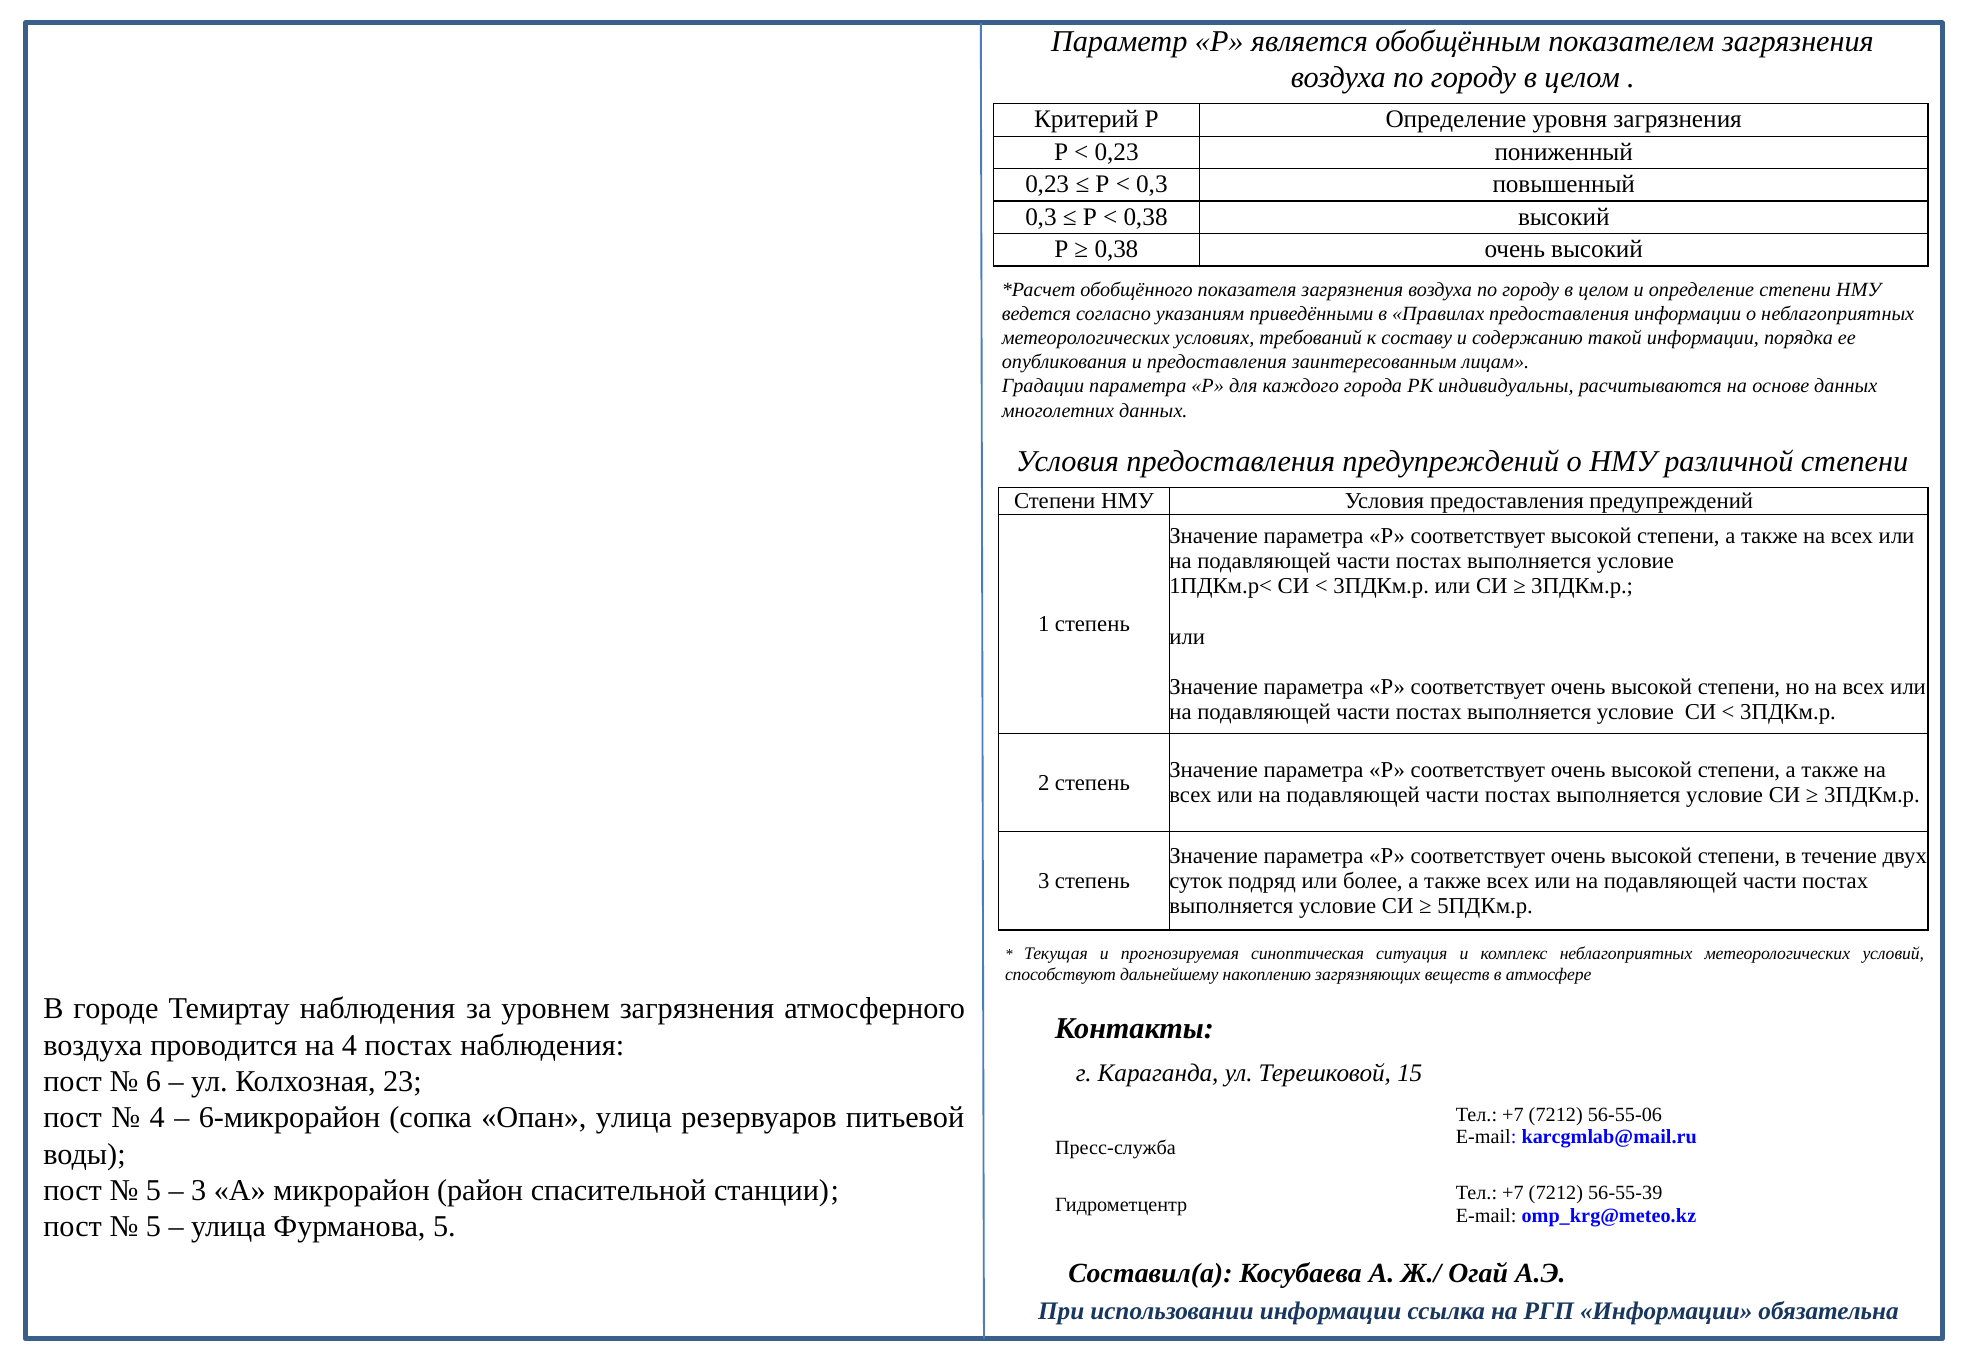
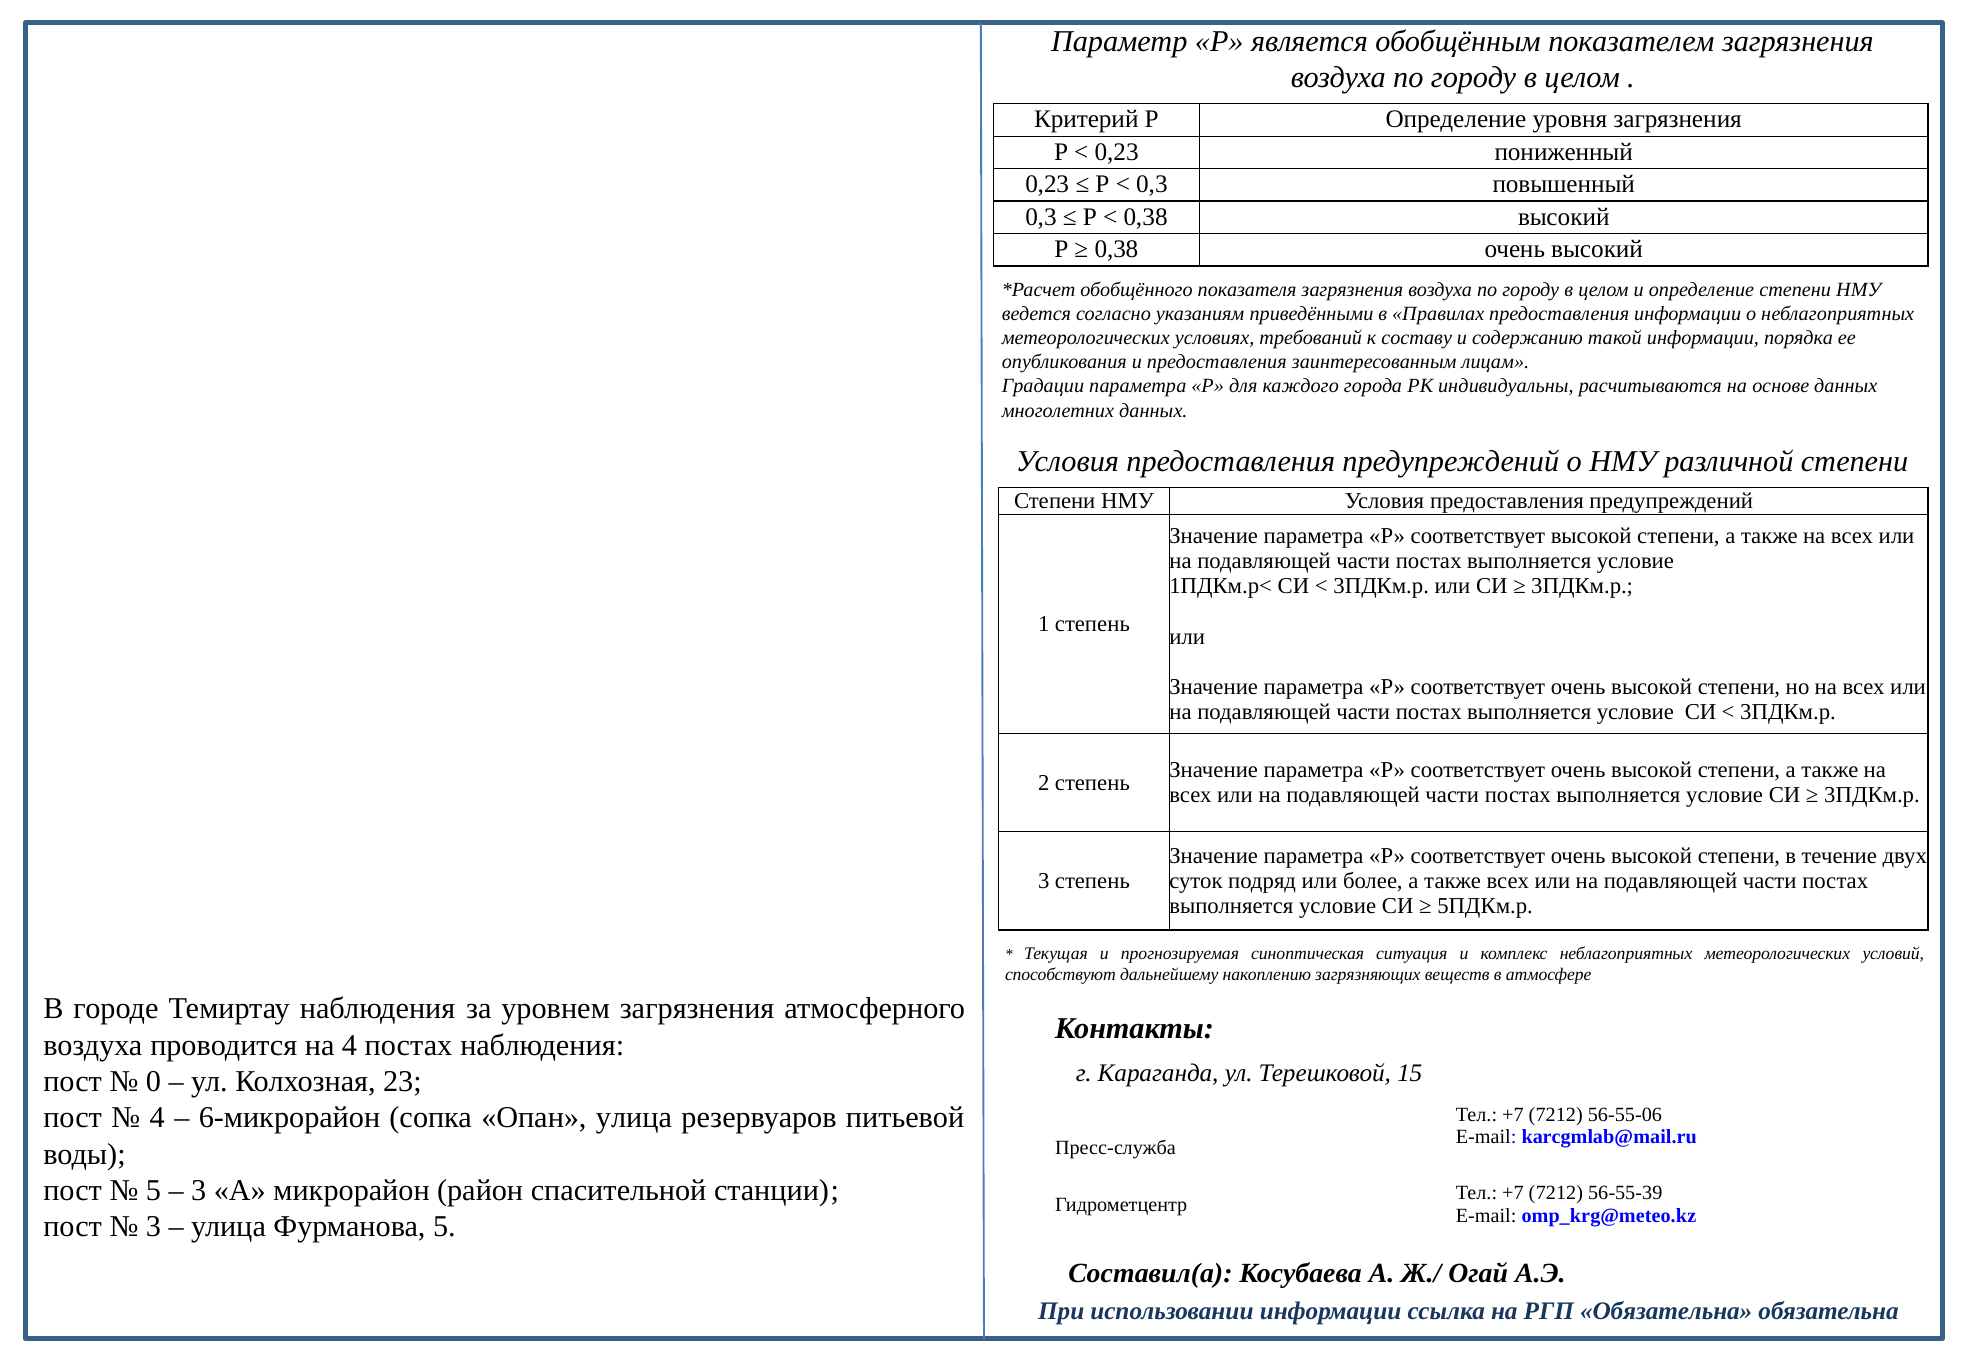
6: 6 -> 0 (153, 1082)
5: 5 -> 3 (153, 1227)
РГП Информации: Информации -> Обязательна (1666, 1312)
